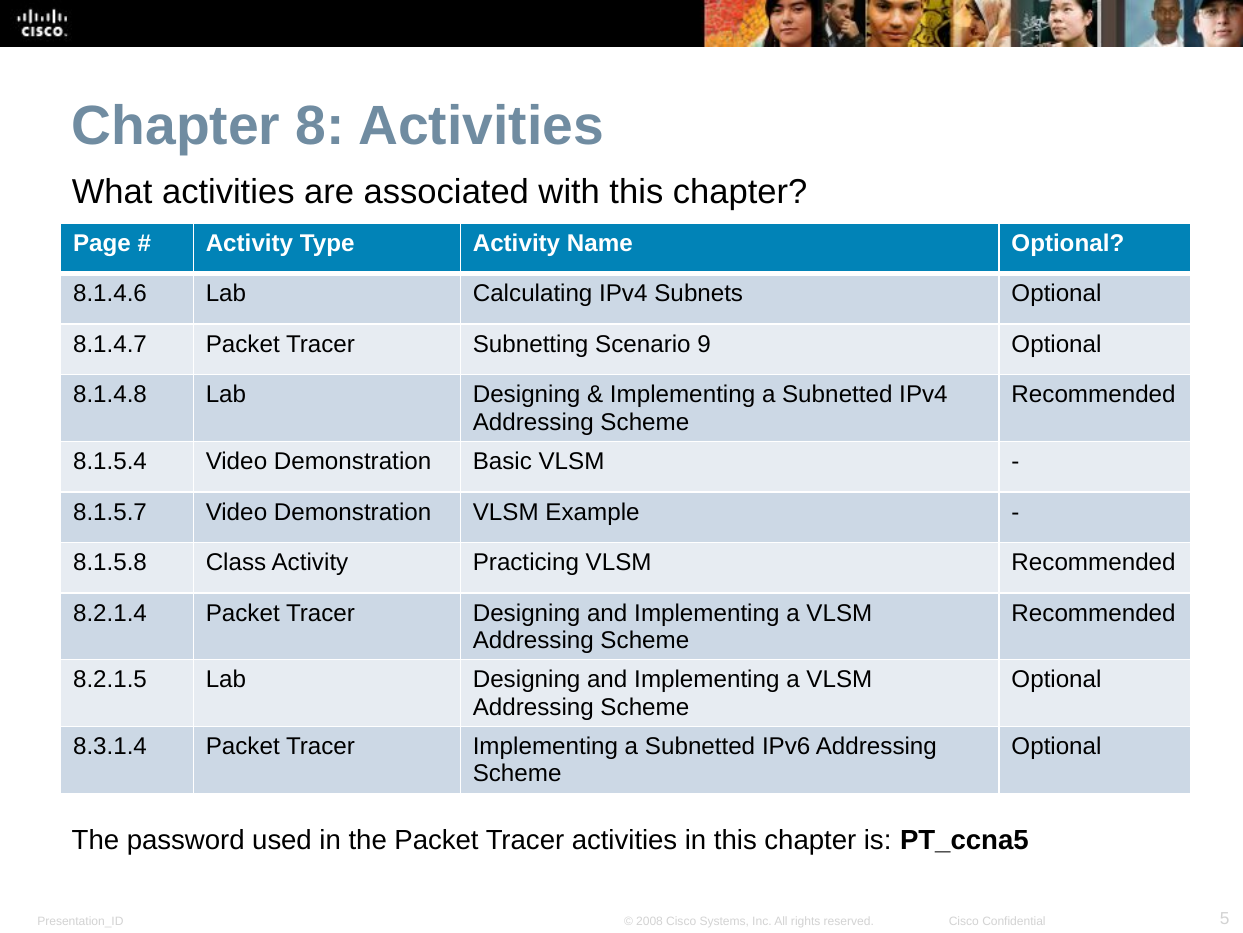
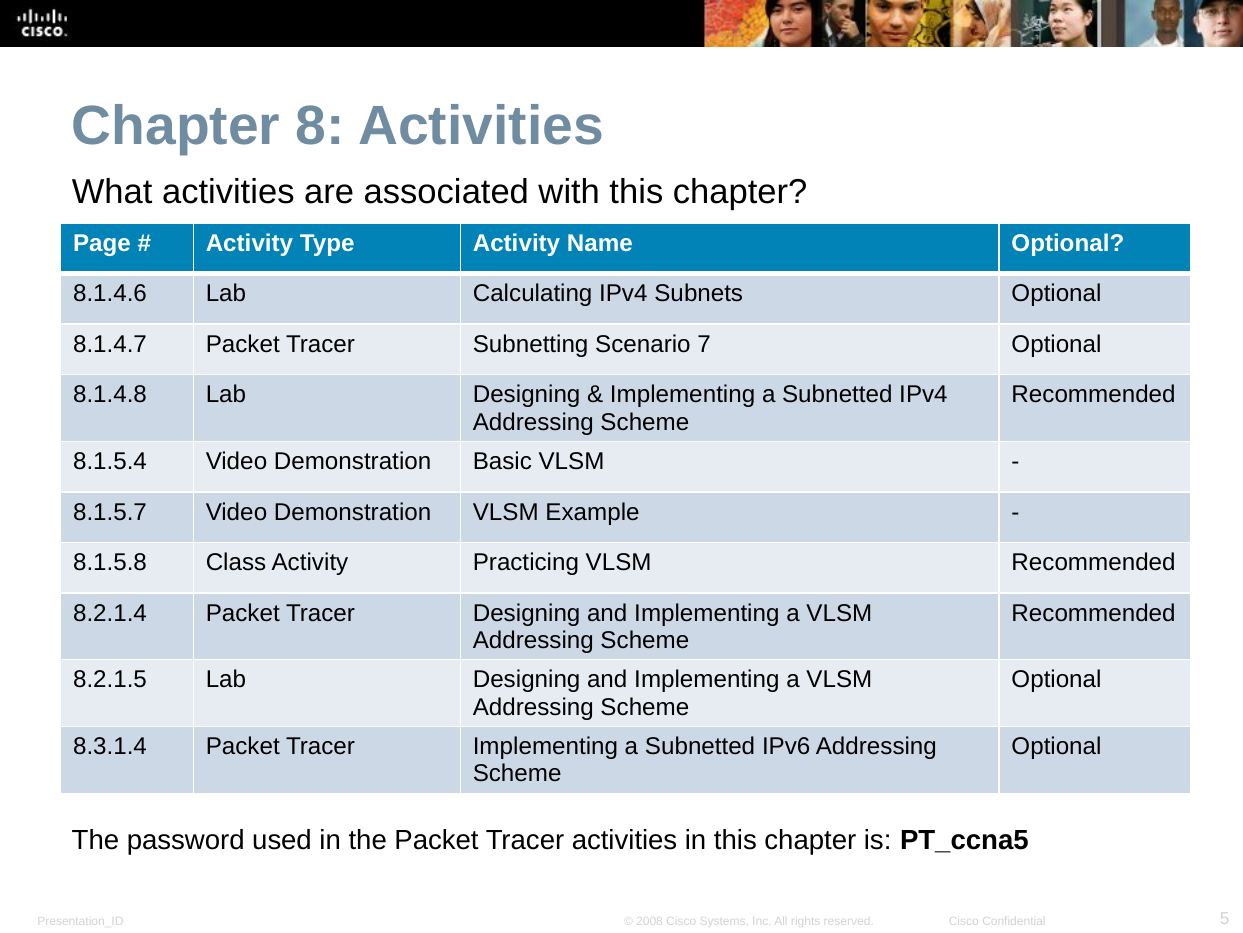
9: 9 -> 7 (704, 344)
